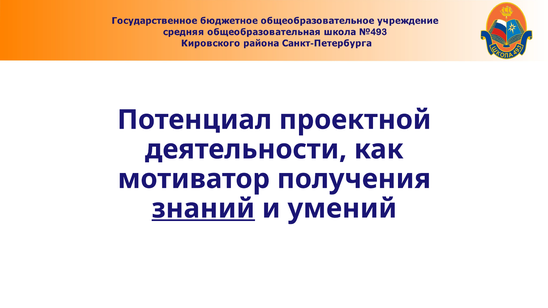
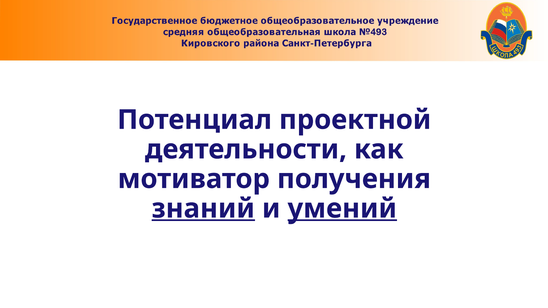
умений underline: none -> present (342, 209)
